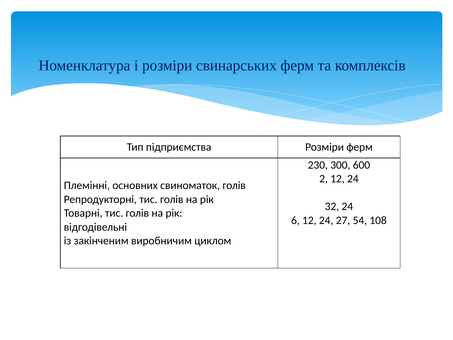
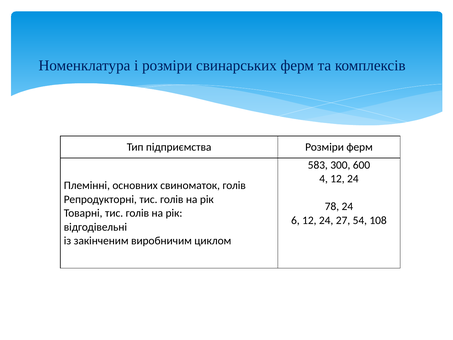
230: 230 -> 583 (318, 165)
2: 2 -> 4 (324, 179)
32: 32 -> 78 (332, 206)
